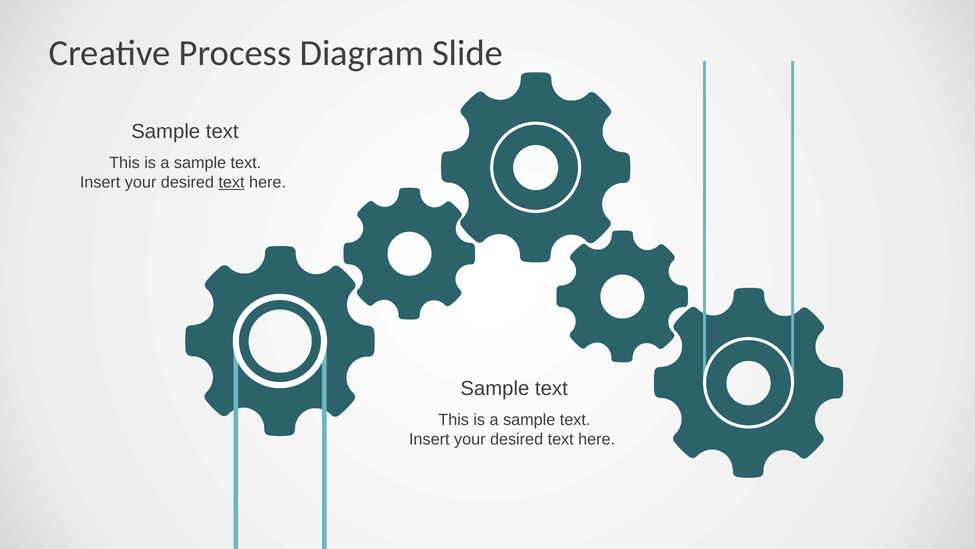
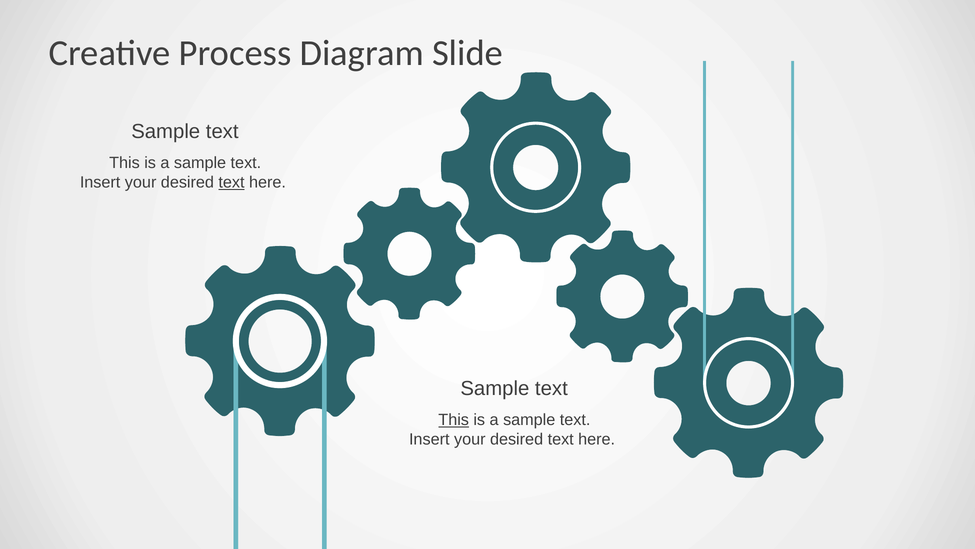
This underline: none -> present (454, 420)
